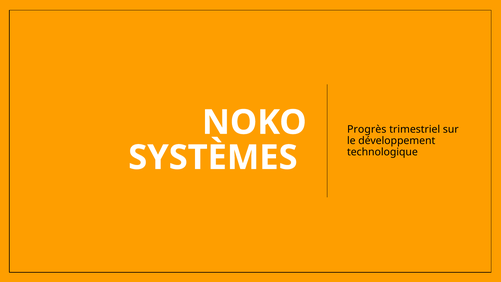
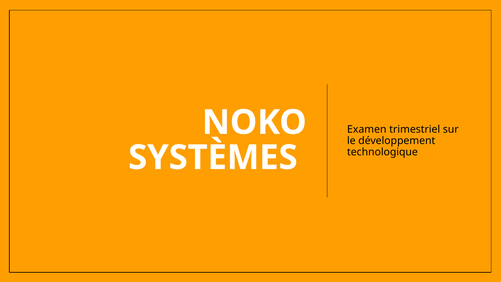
Progrès: Progrès -> Examen (367, 129)
